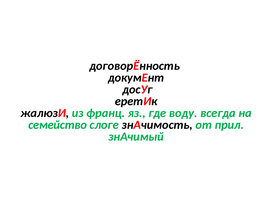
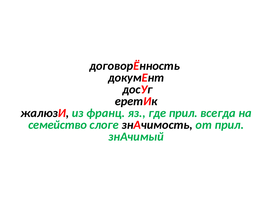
где воду: воду -> прил (183, 113)
